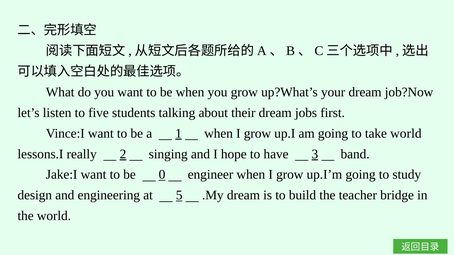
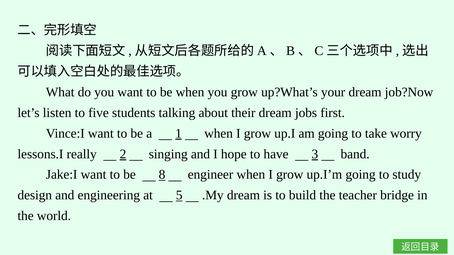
take world: world -> worry (406, 134)
0: 0 -> 8 (162, 175)
